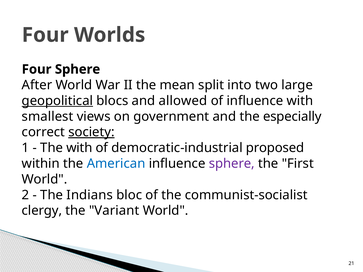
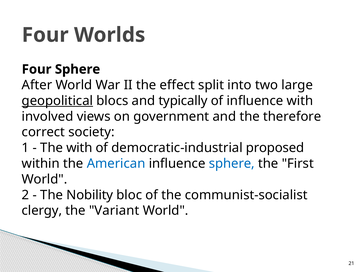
mean: mean -> effect (177, 85)
allowed: allowed -> typically (183, 101)
smallest: smallest -> involved (48, 117)
especially: especially -> therefore (292, 117)
society underline: present -> none (91, 132)
sphere colour: purple -> blue (232, 164)
Indians: Indians -> Nobility (90, 195)
